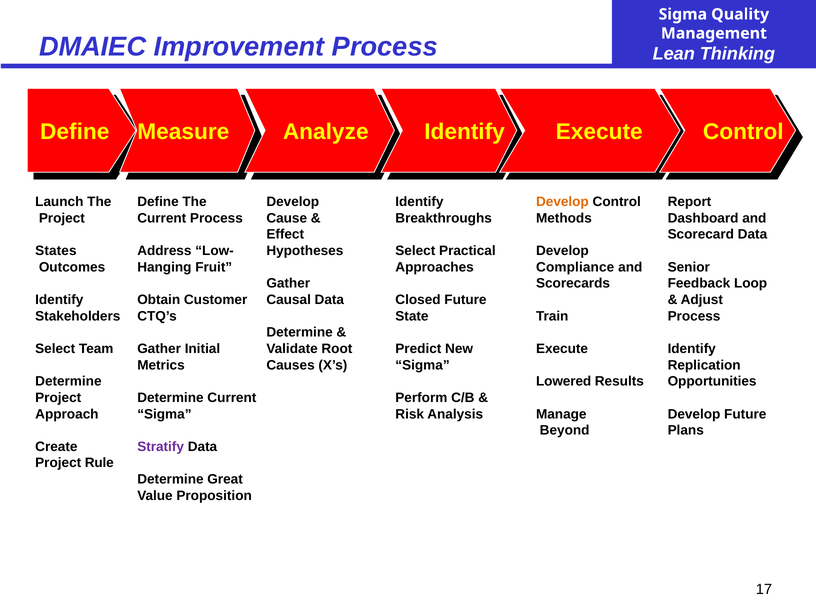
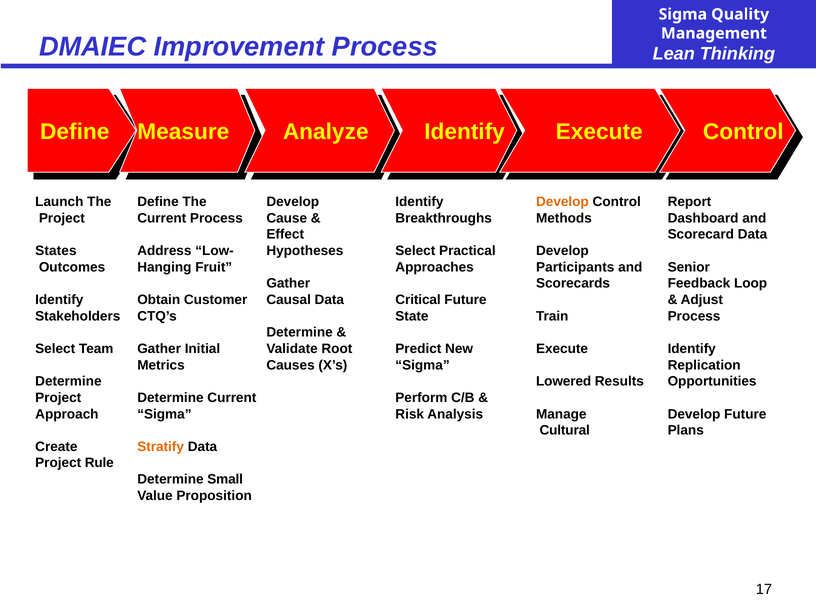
Compliance: Compliance -> Participants (575, 267)
Closed: Closed -> Critical (418, 300)
Beyond: Beyond -> Cultural (565, 430)
Stratify colour: purple -> orange (161, 447)
Great: Great -> Small (225, 479)
